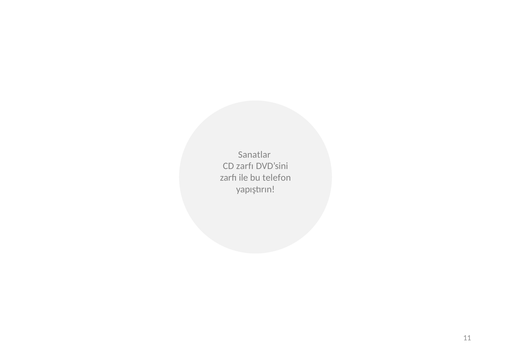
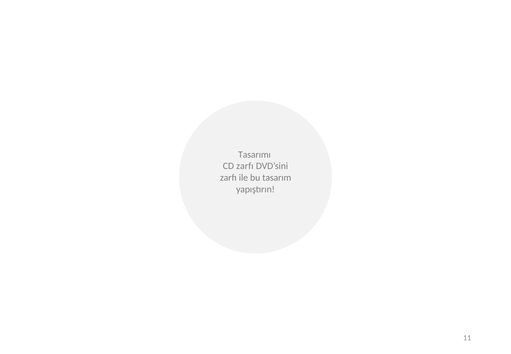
Sanatlar: Sanatlar -> Tasarımı (254, 155)
telefon: telefon -> tasarım (277, 178)
